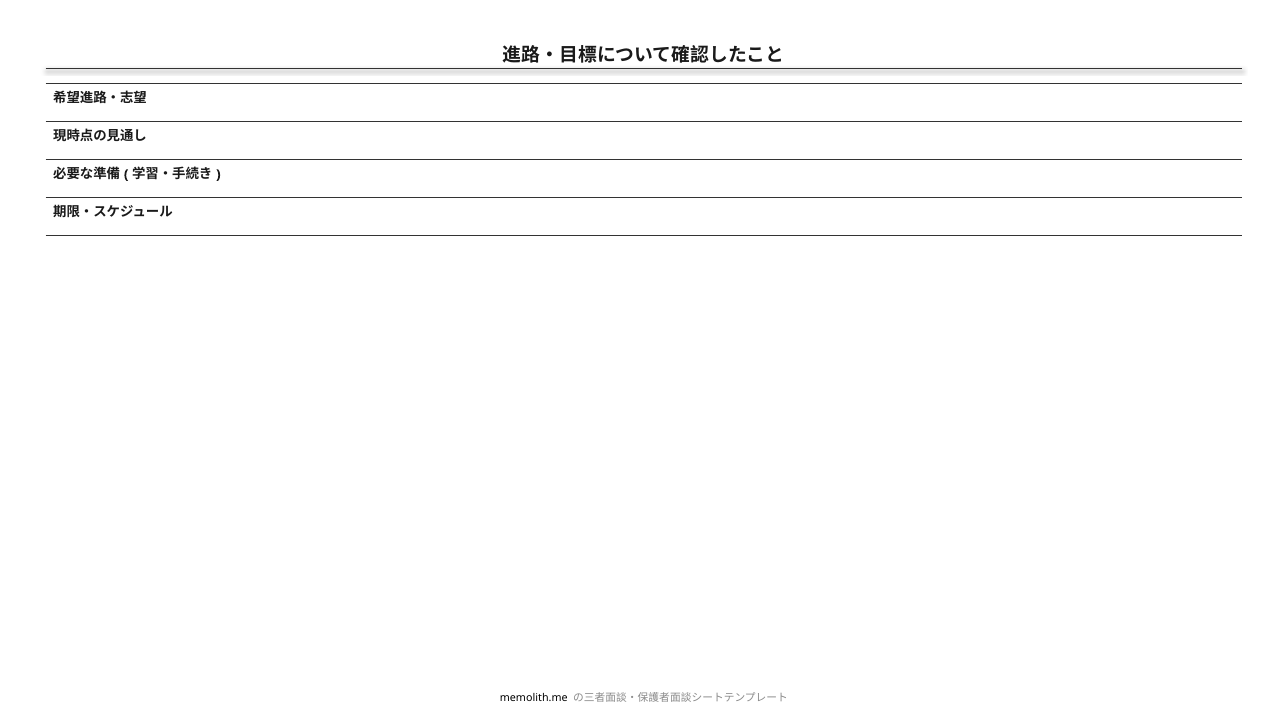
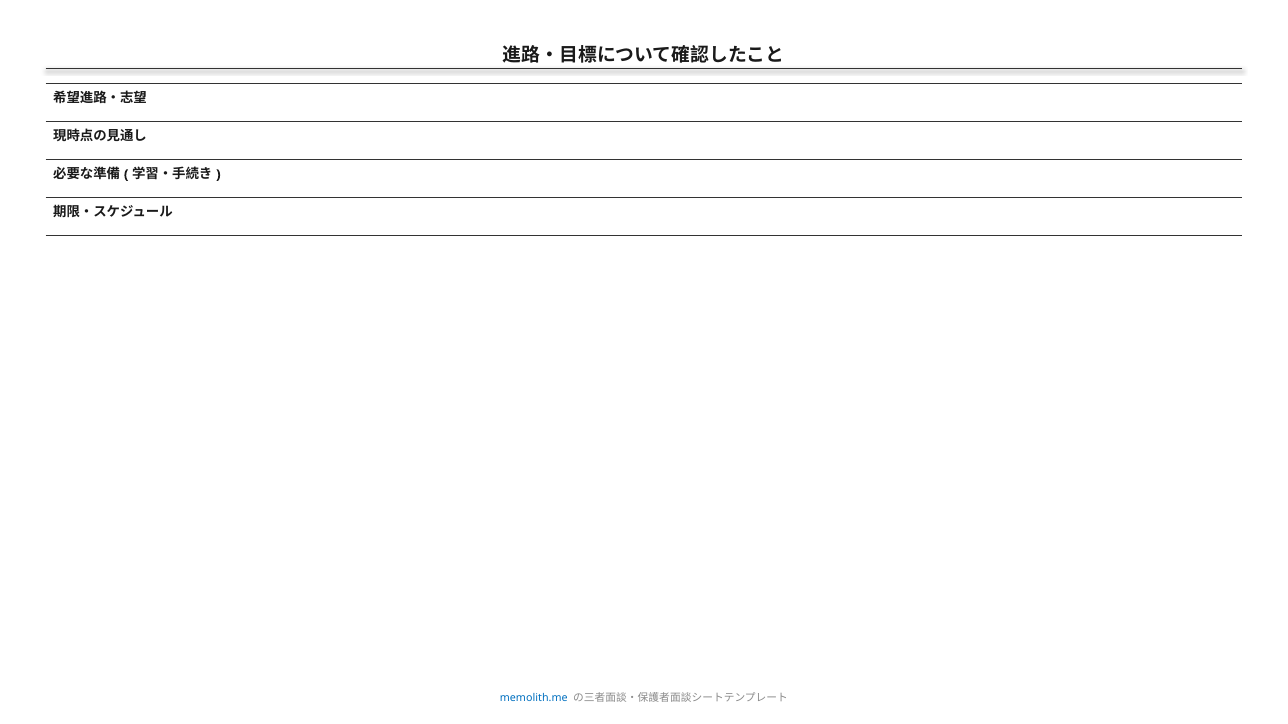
memolith.me colour: black -> blue (534, 698)
